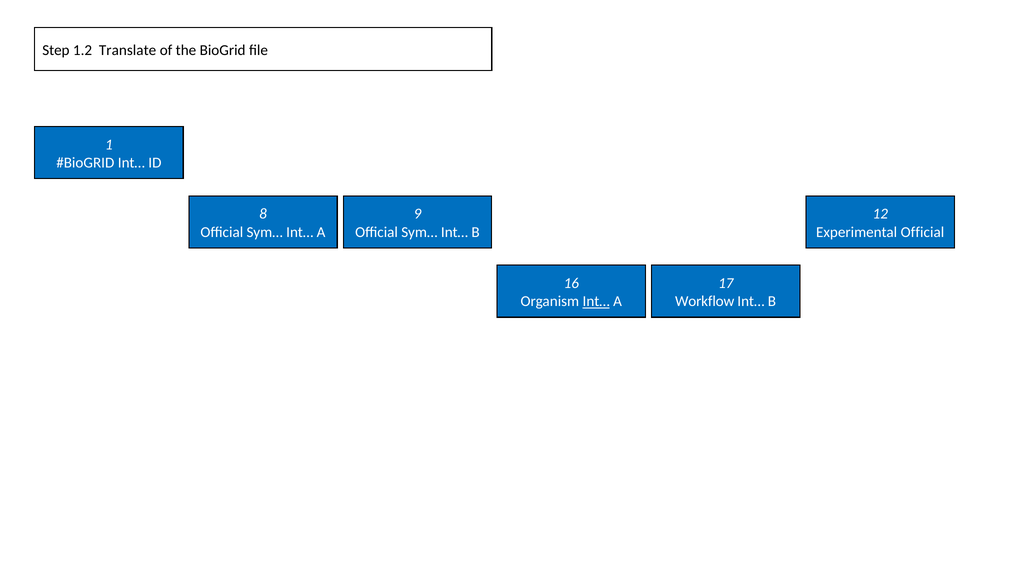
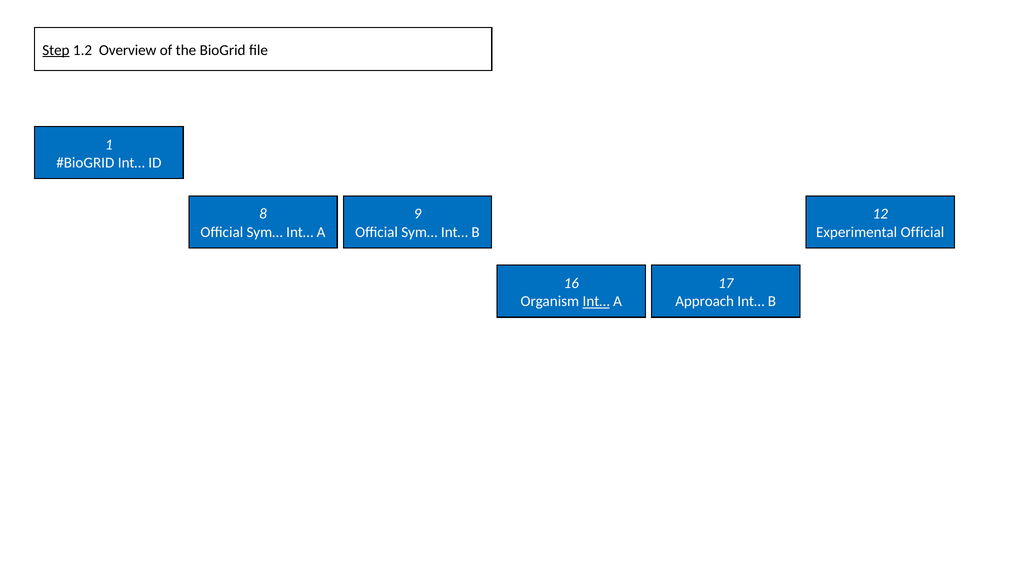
Step underline: none -> present (56, 50)
Translate: Translate -> Overview (128, 50)
Workflow: Workflow -> Approach (705, 301)
